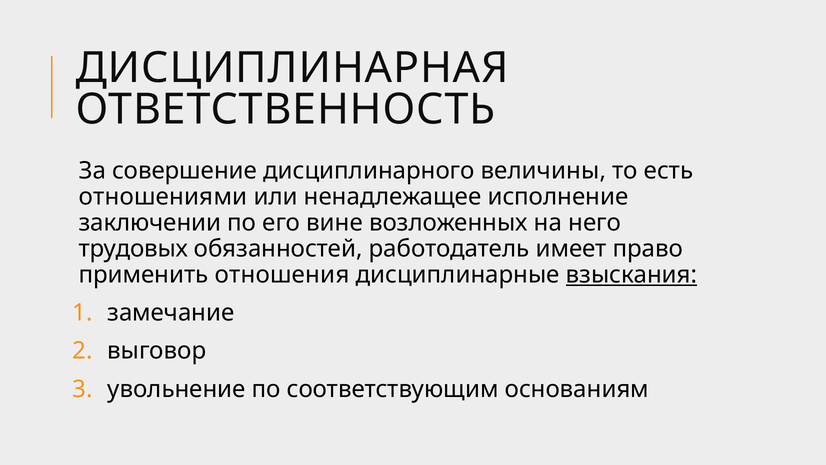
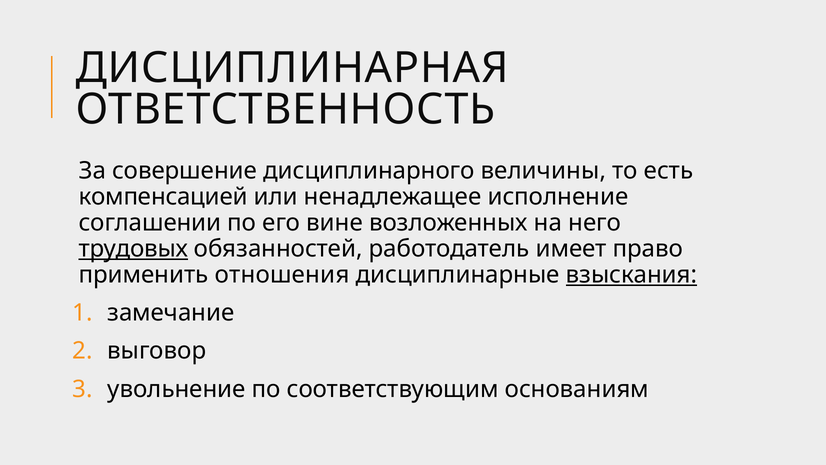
отношениями: отношениями -> компенсацией (163, 197)
заключении: заключении -> соглашении (150, 223)
трудовых underline: none -> present (133, 249)
